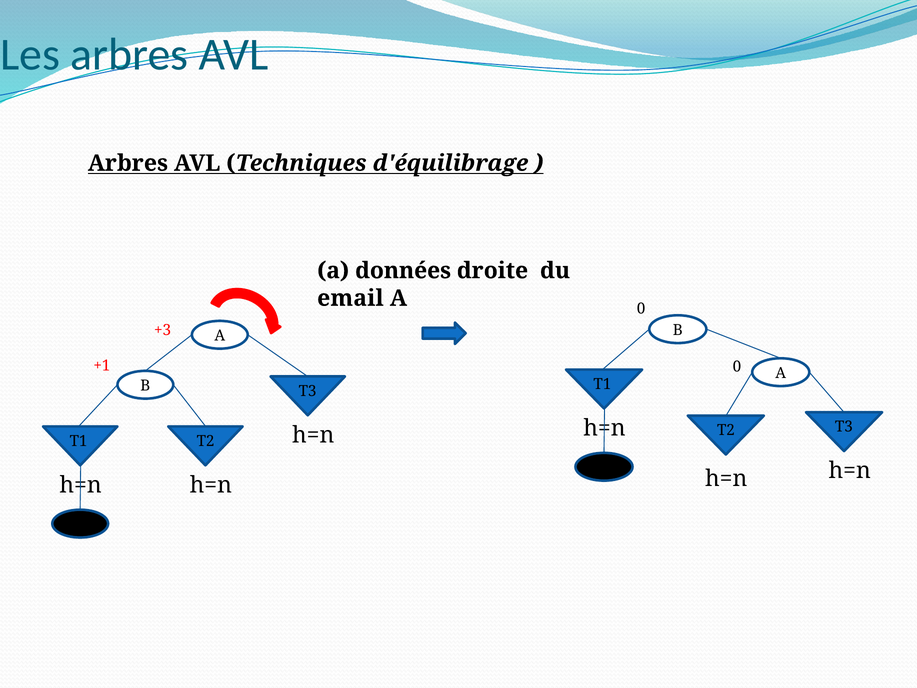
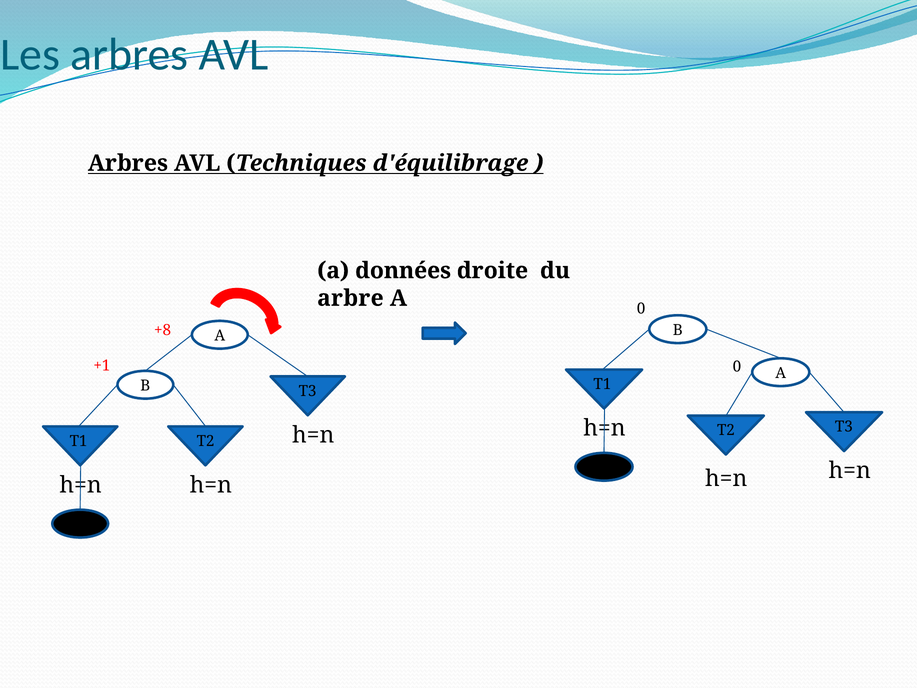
email: email -> arbre (350, 298)
+3: +3 -> +8 (163, 330)
